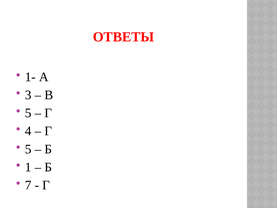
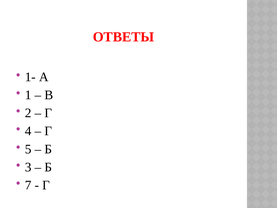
3: 3 -> 1 (28, 95)
5: 5 -> 2 (28, 113)
1: 1 -> 3 (28, 167)
